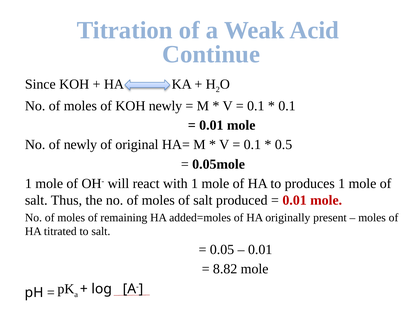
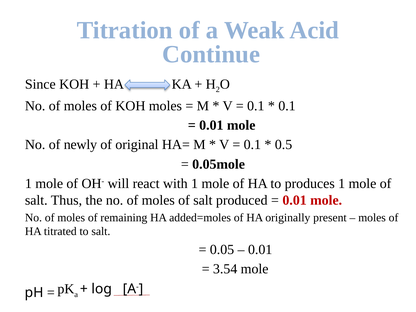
KOH newly: newly -> moles (165, 106)
8.82: 8.82 -> 3.54 (225, 269)
